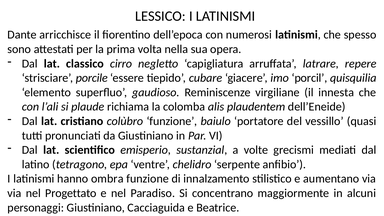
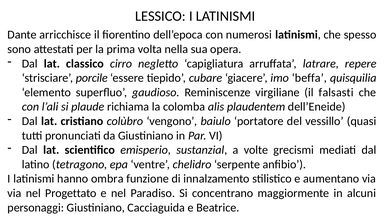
porcil: porcil -> beffa (309, 78)
innesta: innesta -> falsasti (336, 92)
colùbro funzione: funzione -> vengono (172, 121)
